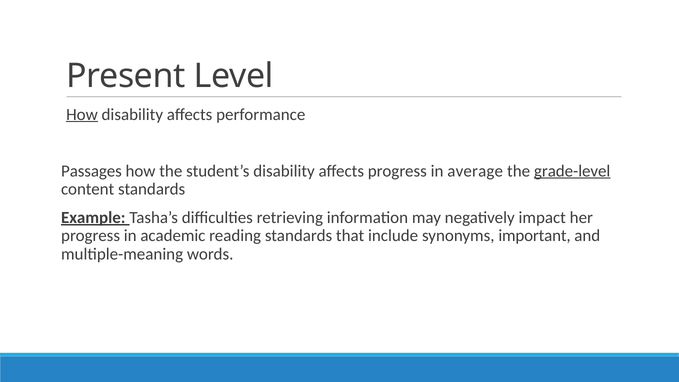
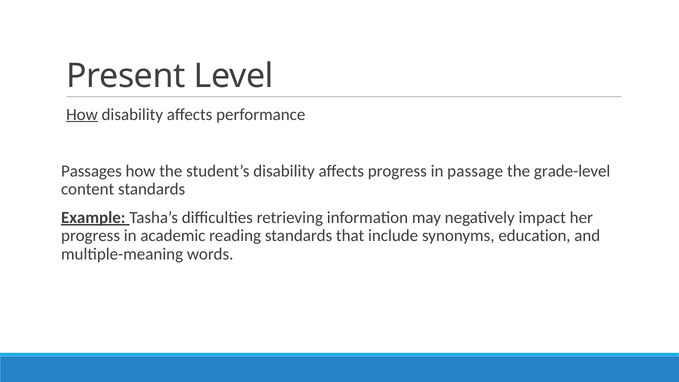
average: average -> passage (475, 171)
grade-level underline: present -> none (572, 171)
important: important -> education (535, 236)
